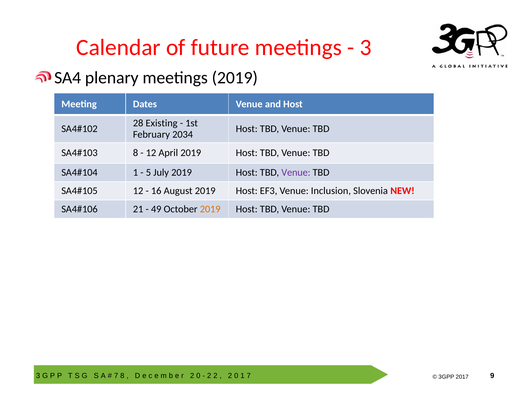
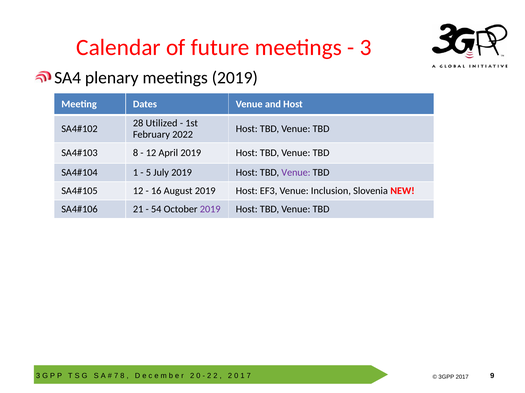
Existing: Existing -> Utilized (162, 123)
2034: 2034 -> 2022 (183, 135)
49: 49 -> 54 (156, 210)
2019 colour: orange -> purple (210, 210)
